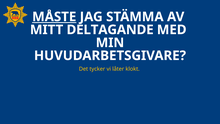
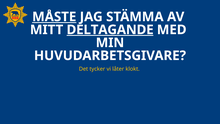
DELTAGANDE underline: none -> present (110, 30)
